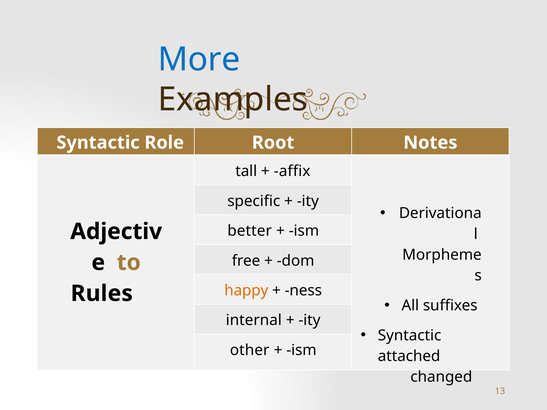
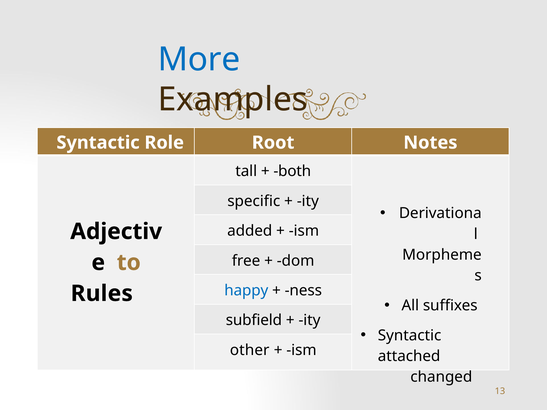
affix: affix -> both (292, 171)
better: better -> added (250, 231)
happy colour: orange -> blue (246, 291)
internal: internal -> subfield (254, 321)
